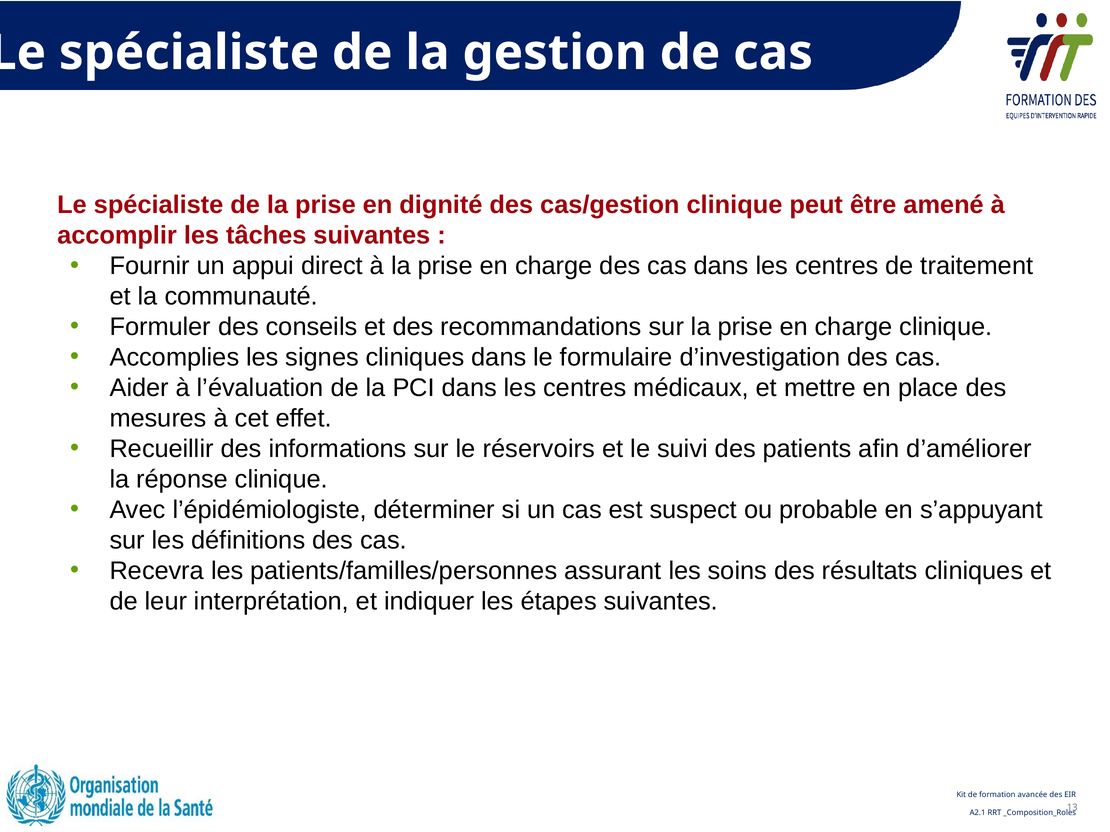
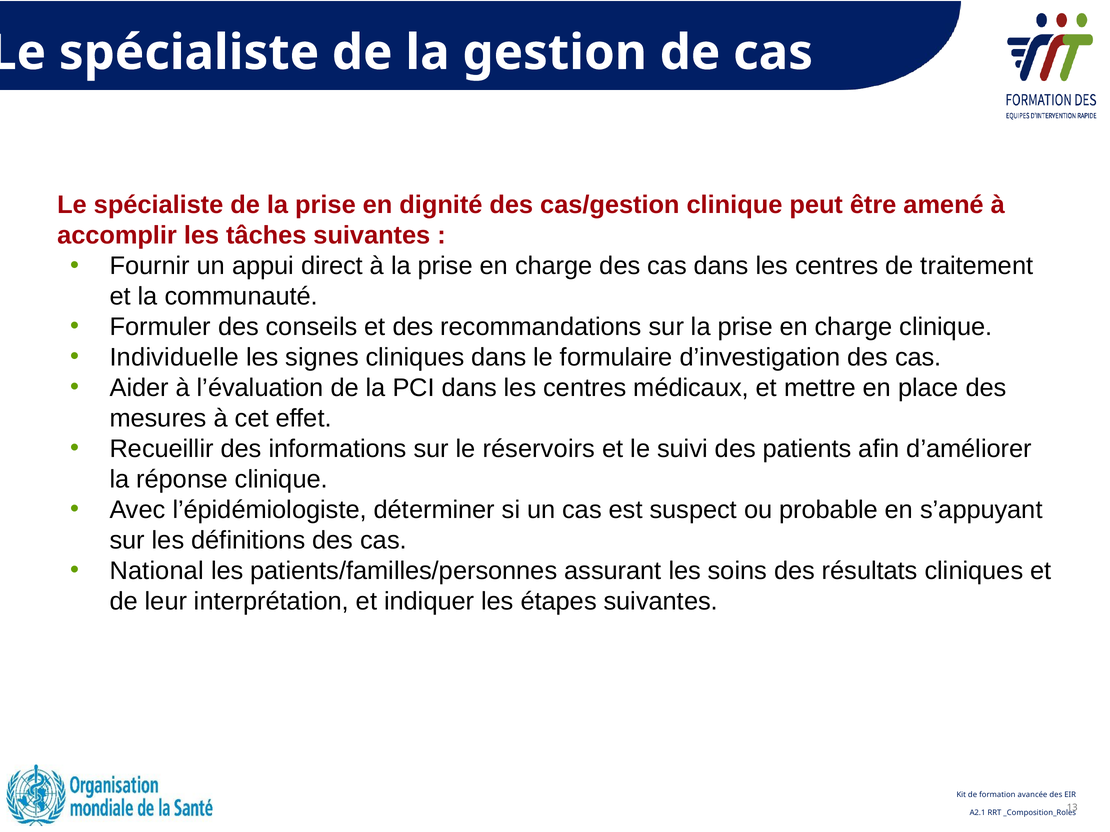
Accomplies: Accomplies -> Individuelle (174, 358)
Recevra: Recevra -> National (157, 571)
